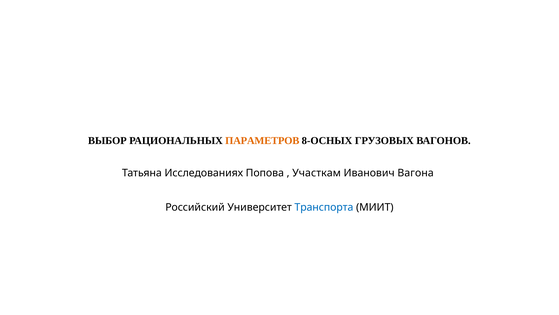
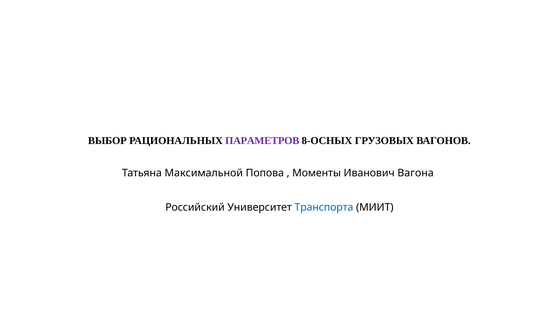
ПАРАМЕТРОВ colour: orange -> purple (262, 141)
Исследованиях: Исследованиях -> Максимальной (204, 173)
Участкам: Участкам -> Моменты (317, 173)
